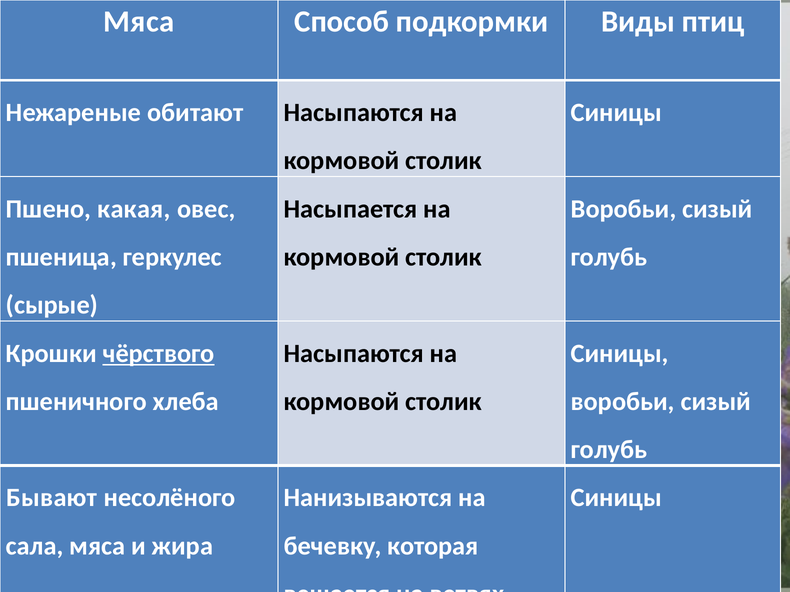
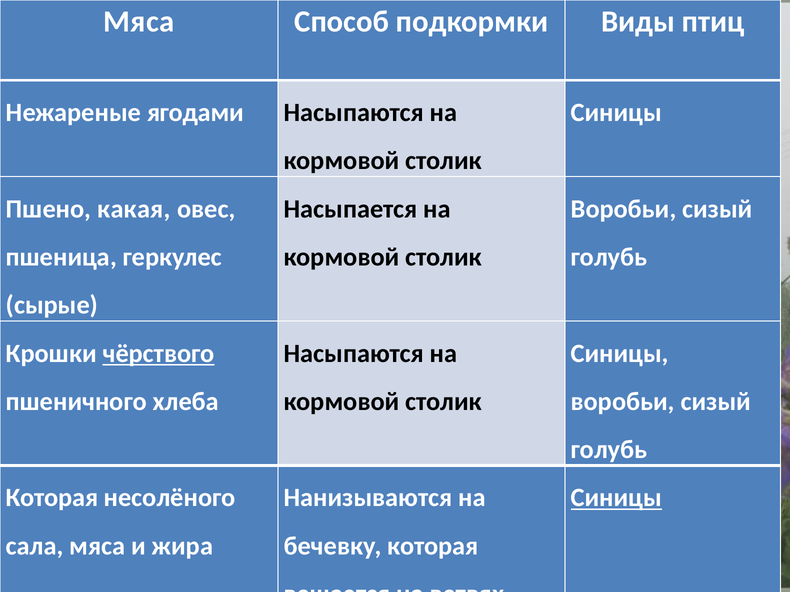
обитают: обитают -> ягодами (195, 113)
Бывают: Бывают -> Которая (52, 498)
Синицы underline: none -> present (616, 498)
